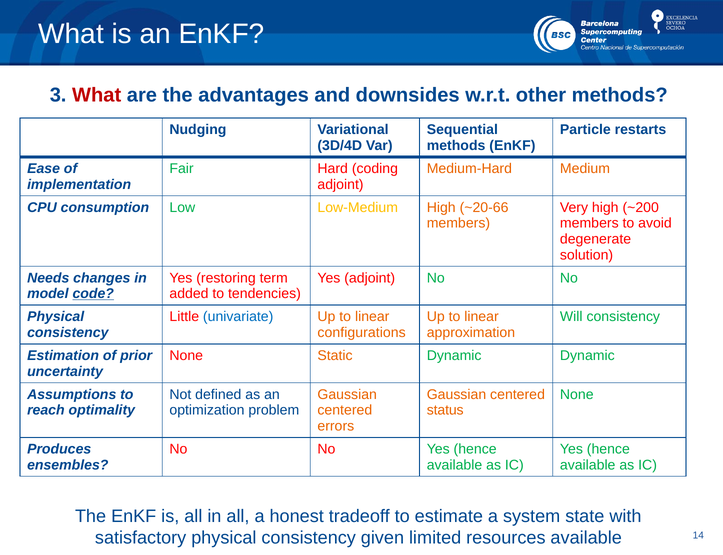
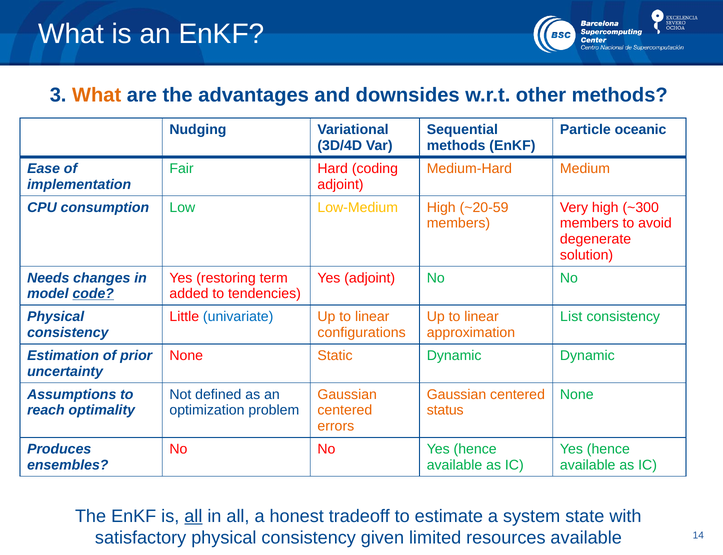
What colour: red -> orange (97, 95)
restarts: restarts -> oceanic (641, 130)
~20-66: ~20-66 -> ~20-59 (484, 208)
~200: ~200 -> ~300 (641, 208)
Will: Will -> List (571, 317)
all underline: none -> present (193, 516)
